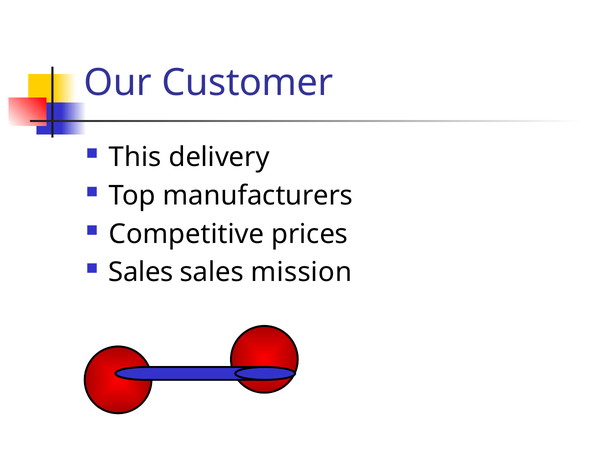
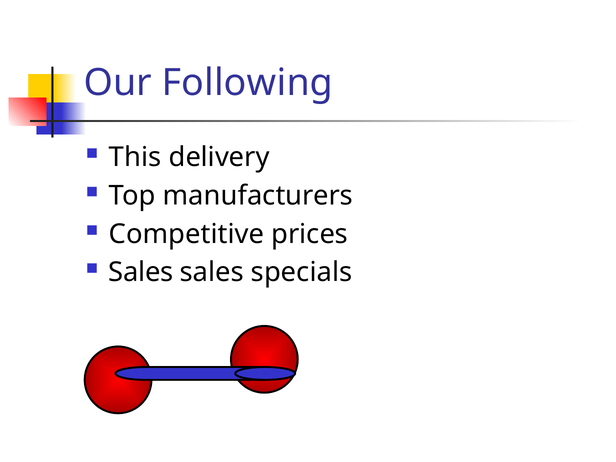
Customer: Customer -> Following (247, 83)
mission: mission -> specials (302, 272)
